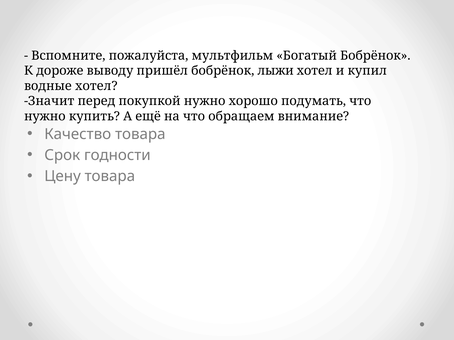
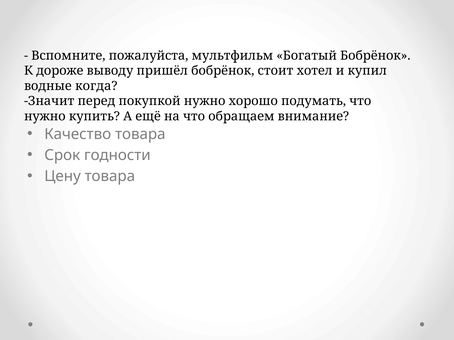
лыжи: лыжи -> стоит (275, 71)
водные хотел: хотел -> когда (96, 86)
